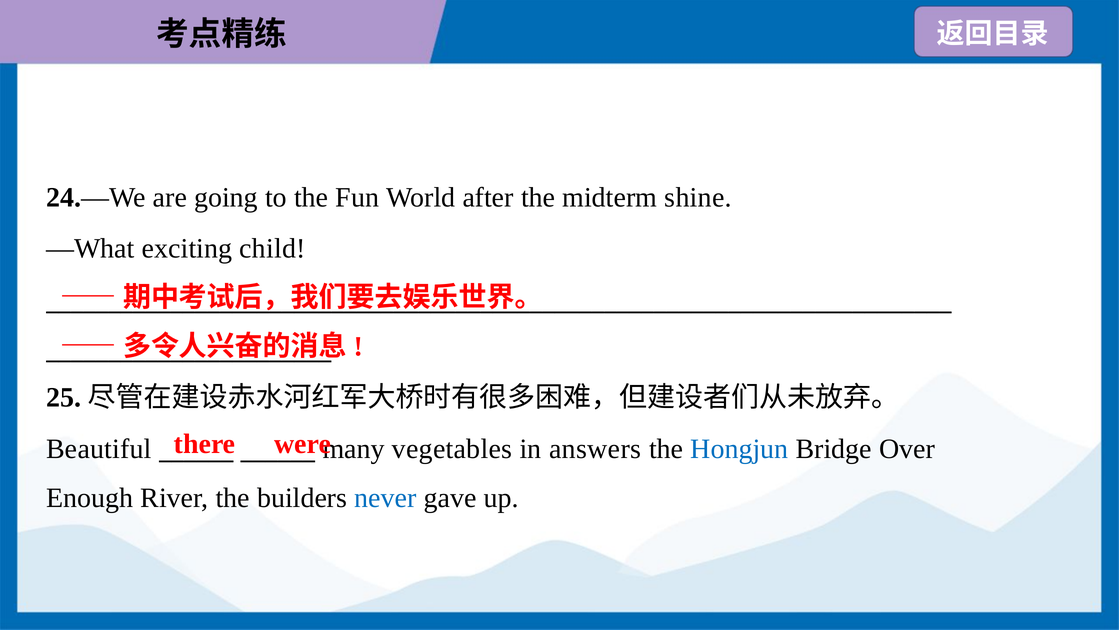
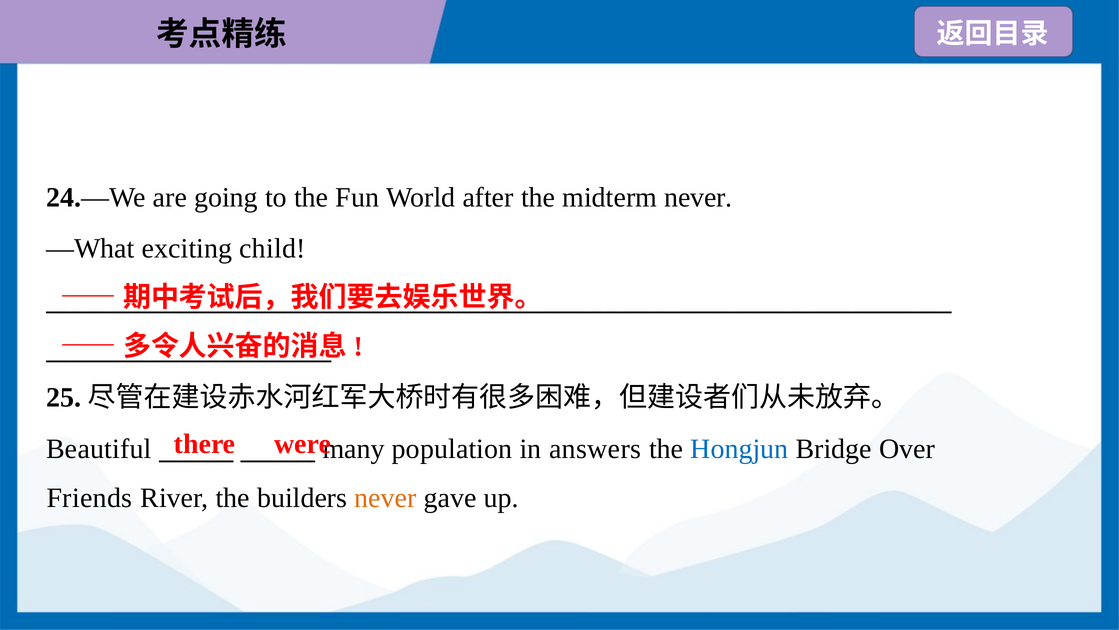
midterm shine: shine -> never (698, 197)
vegetables: vegetables -> population (452, 449)
Enough: Enough -> Friends (89, 497)
never colour: blue -> orange (385, 497)
